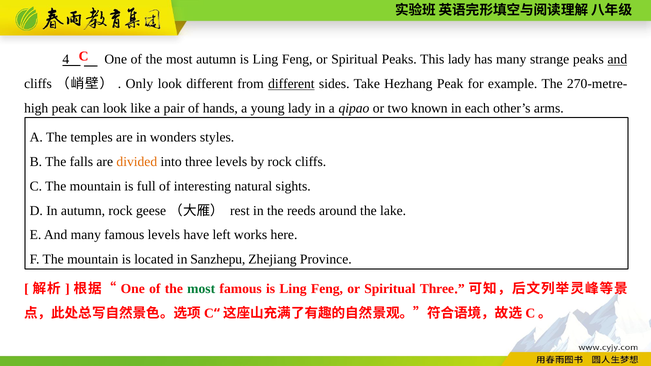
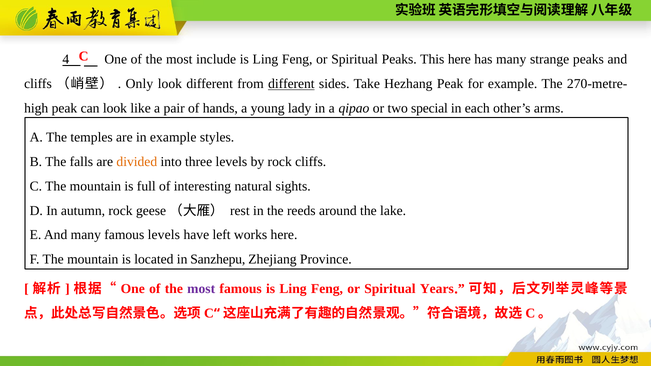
most autumn: autumn -> include (216, 60)
This lady: lady -> here (459, 60)
and underline: present -> none (617, 60)
known: known -> special (429, 108)
in wonders: wonders -> example (173, 137)
most colour: green -> purple (201, 289)
Spiritual Three: Three -> Years (437, 289)
